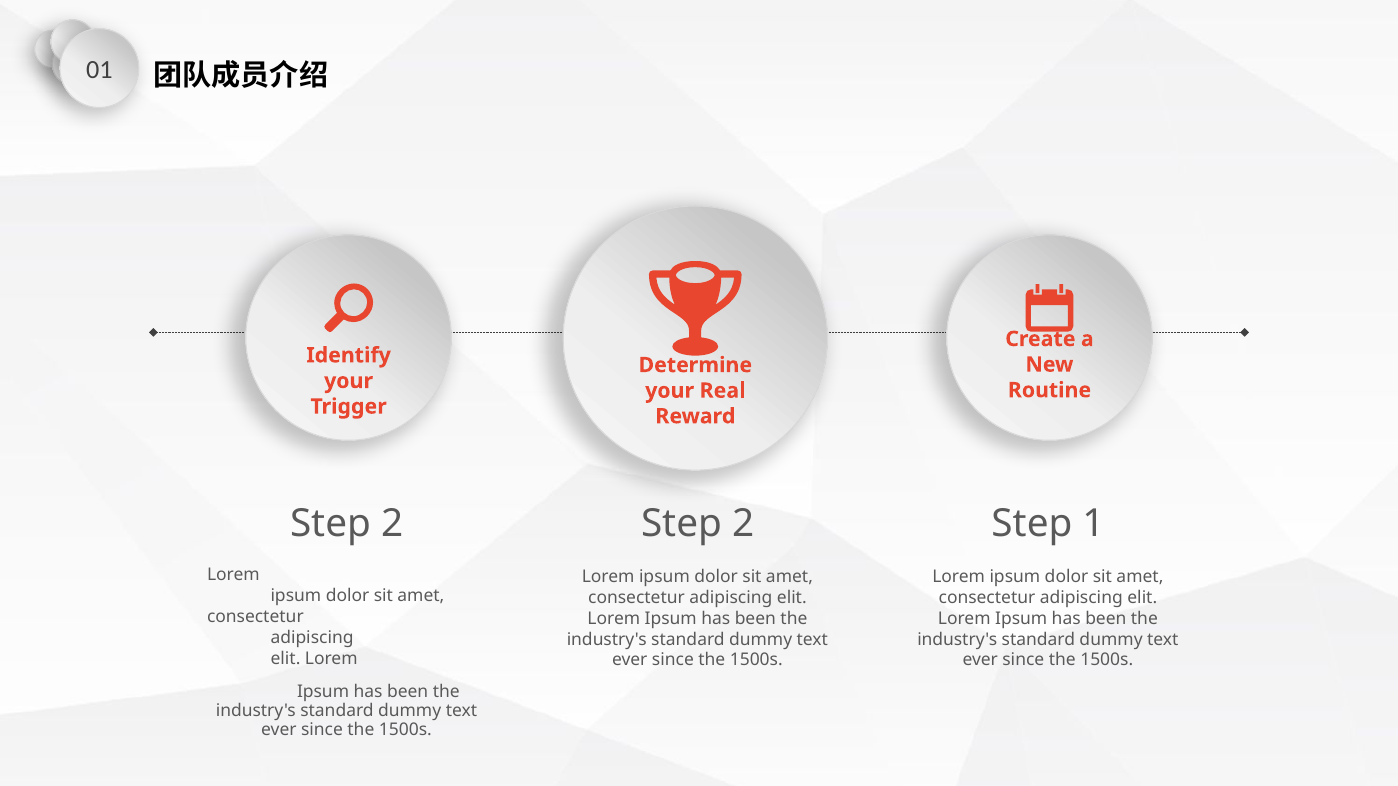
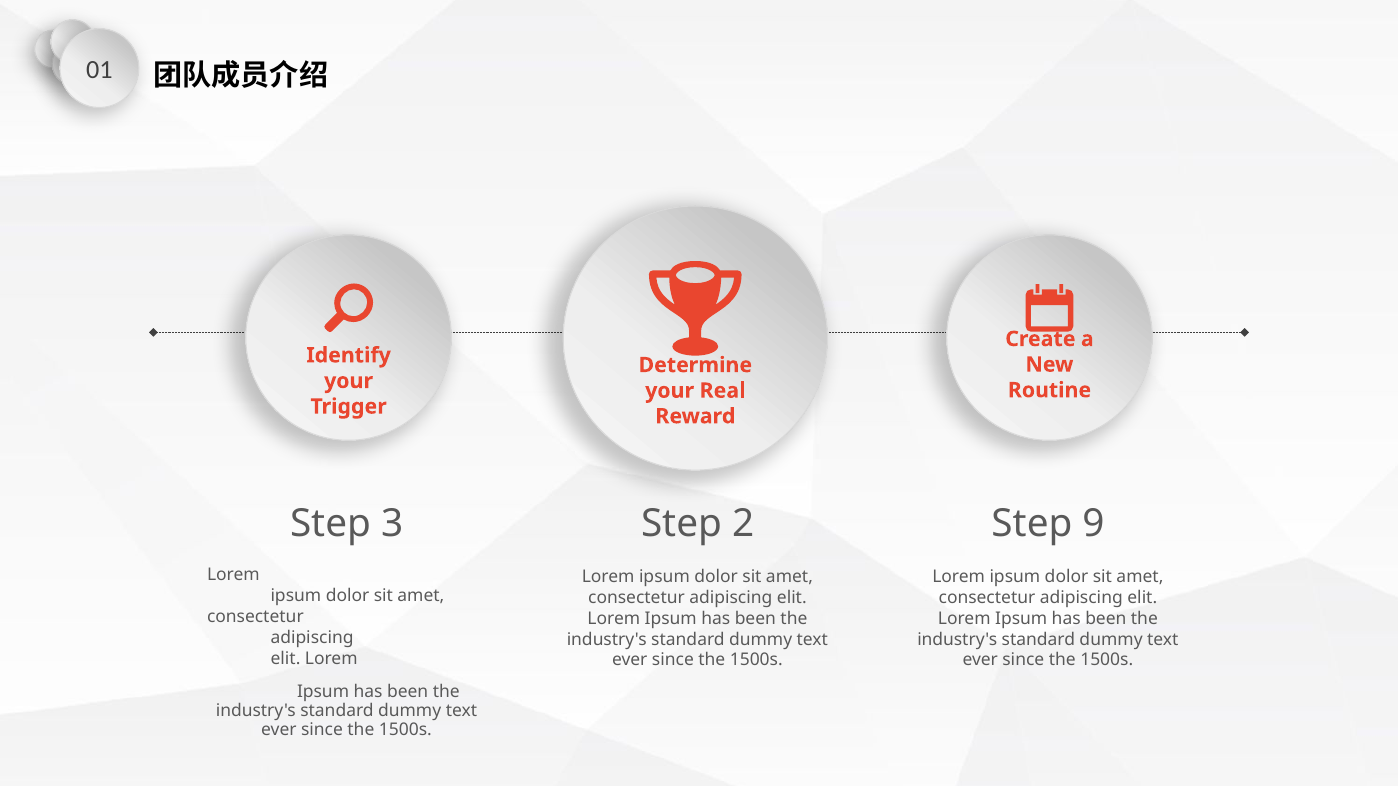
2: 2 -> 3 (392, 524)
1: 1 -> 9 (1094, 524)
